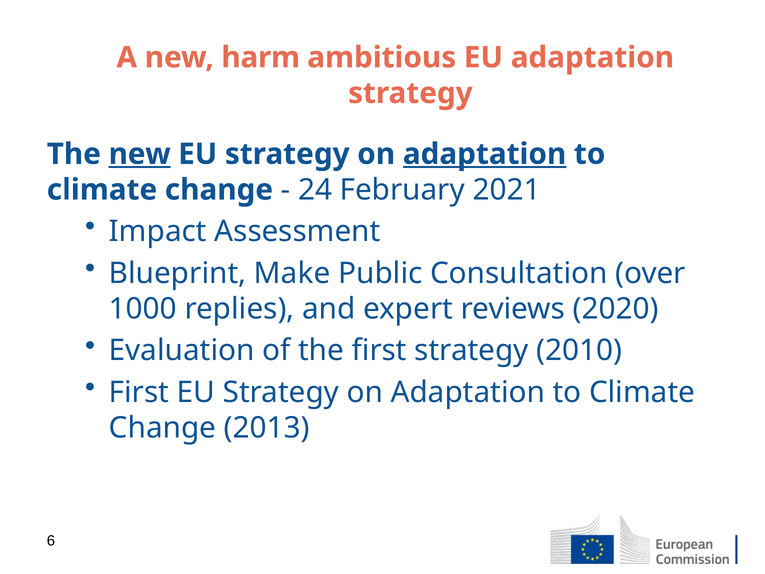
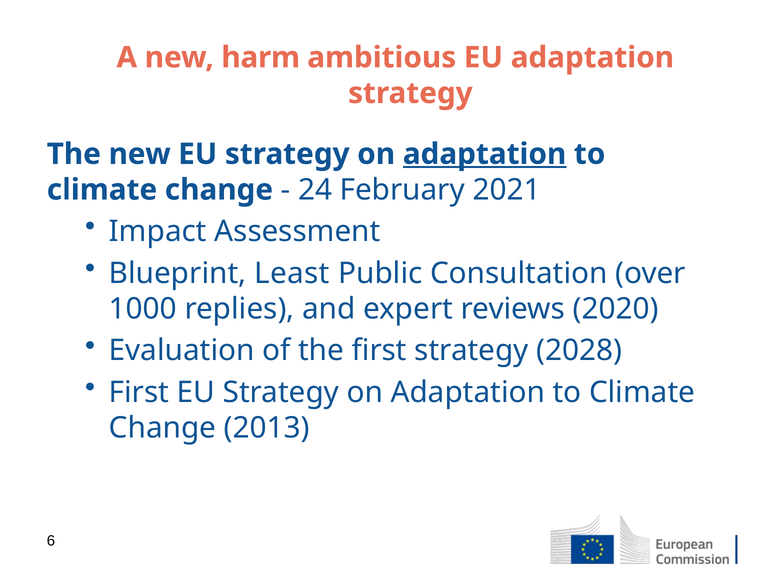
new underline: present -> none (140, 154)
Make: Make -> Least (292, 273)
2010: 2010 -> 2028 (579, 350)
